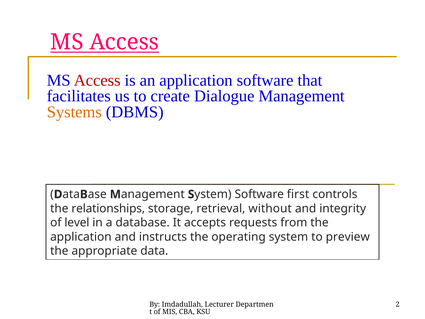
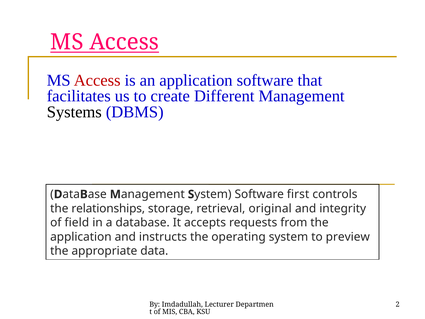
Dialogue: Dialogue -> Different (224, 96)
Systems colour: orange -> black (74, 112)
without: without -> original (270, 208)
level: level -> field (77, 223)
